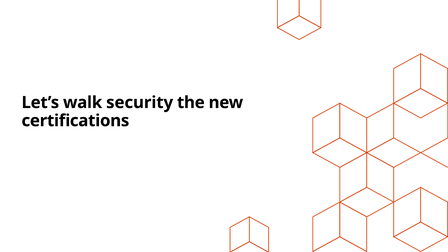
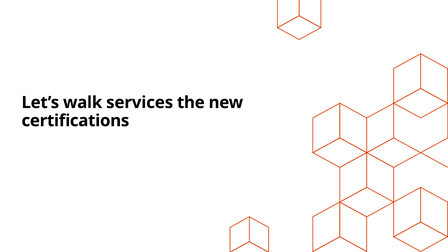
security: security -> services (140, 103)
